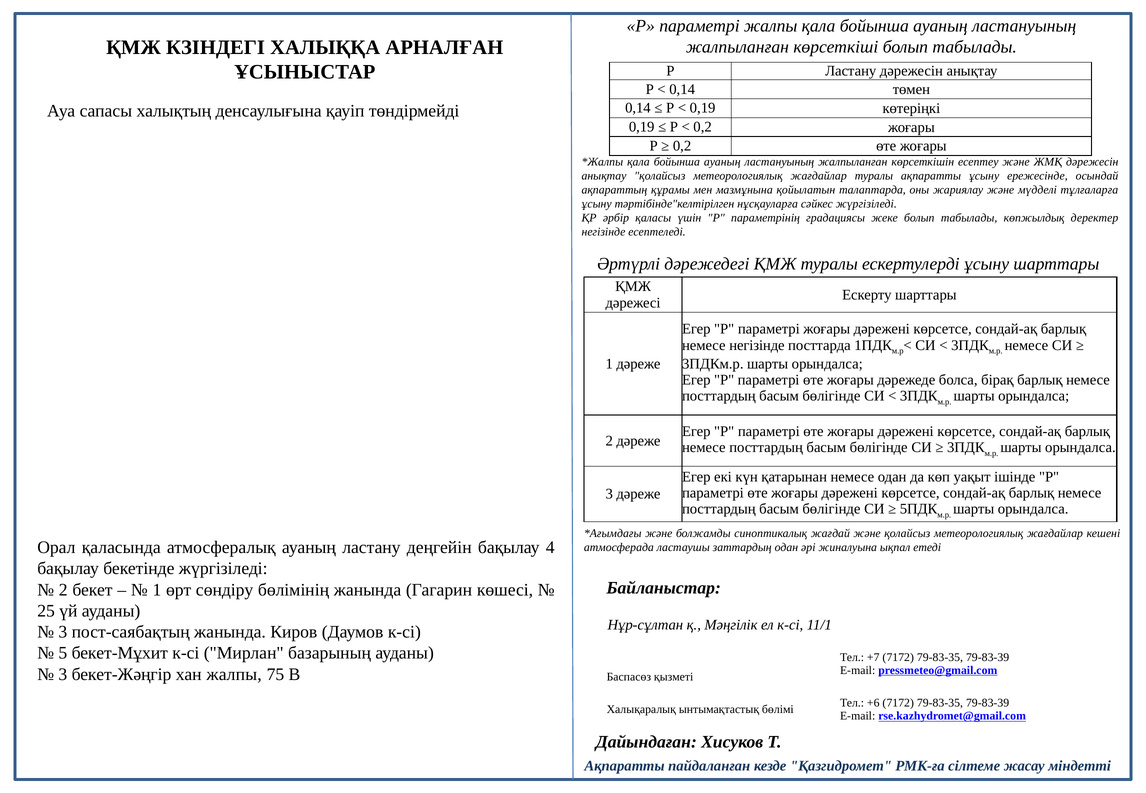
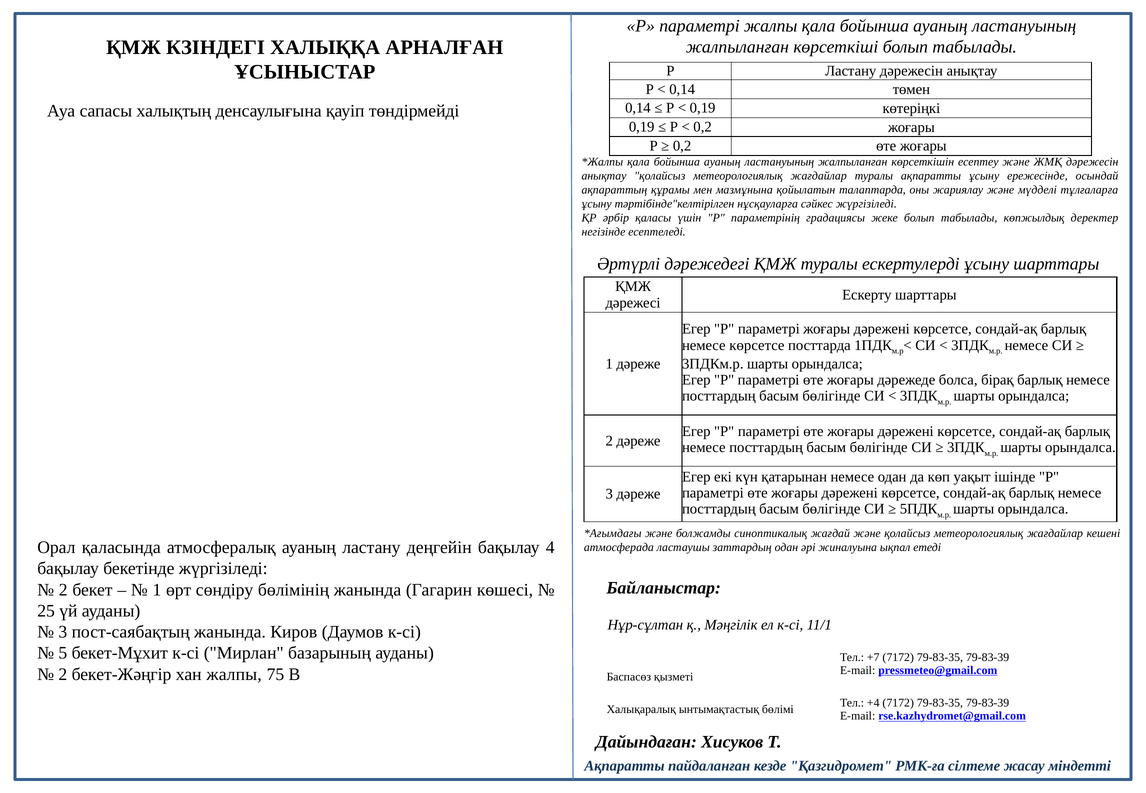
немесе негізінде: негізінде -> көрсетсе (757, 345)
3: 3 -> 2 (63, 675)
+6: +6 -> +4 (873, 703)
